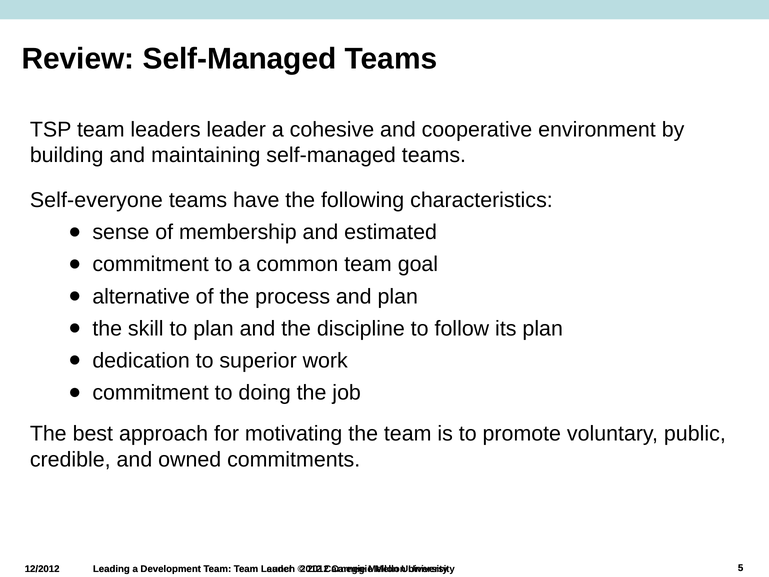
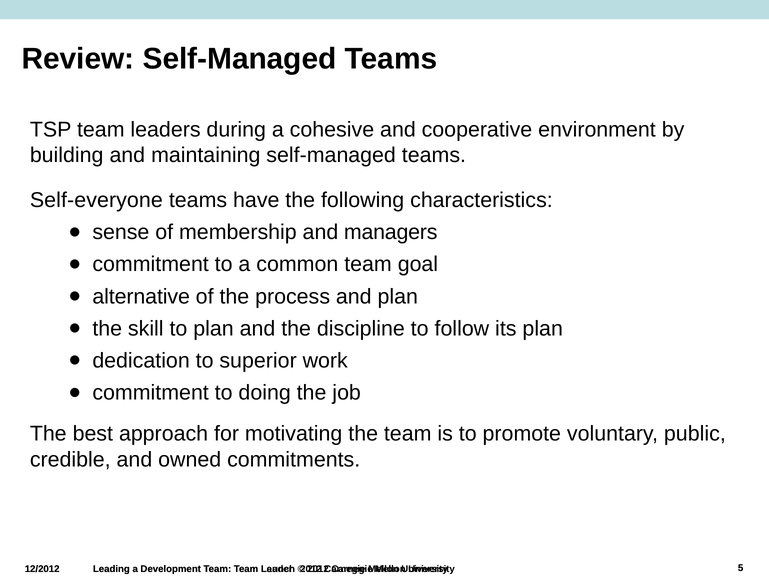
leaders leader: leader -> during (236, 130)
estimated: estimated -> managers (391, 232)
